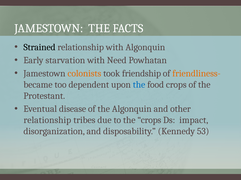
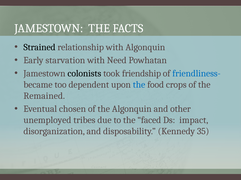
colonists colour: orange -> black (84, 74)
friendliness- colour: orange -> blue (196, 74)
Protestant: Protestant -> Remained (44, 96)
disease: disease -> chosen (72, 109)
relationship: relationship -> unemployed (47, 121)
the crops: crops -> faced (149, 121)
53: 53 -> 35 (203, 132)
